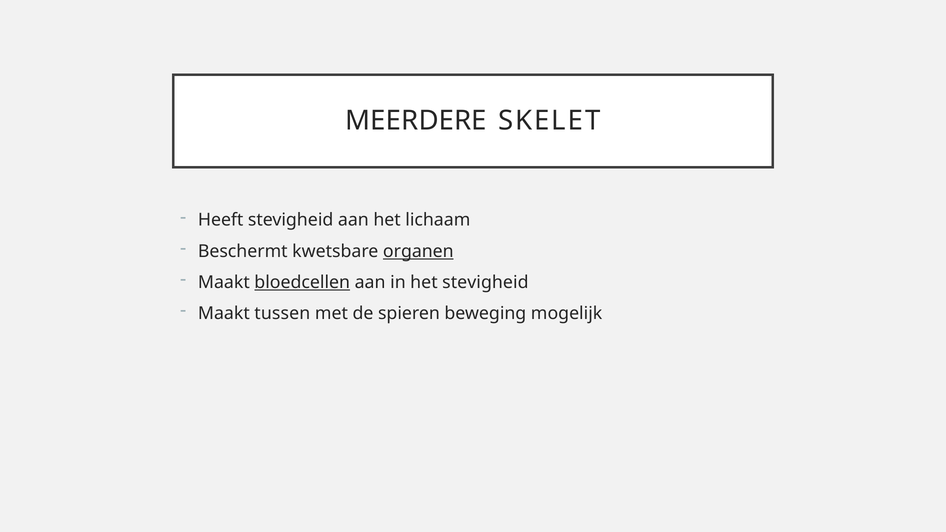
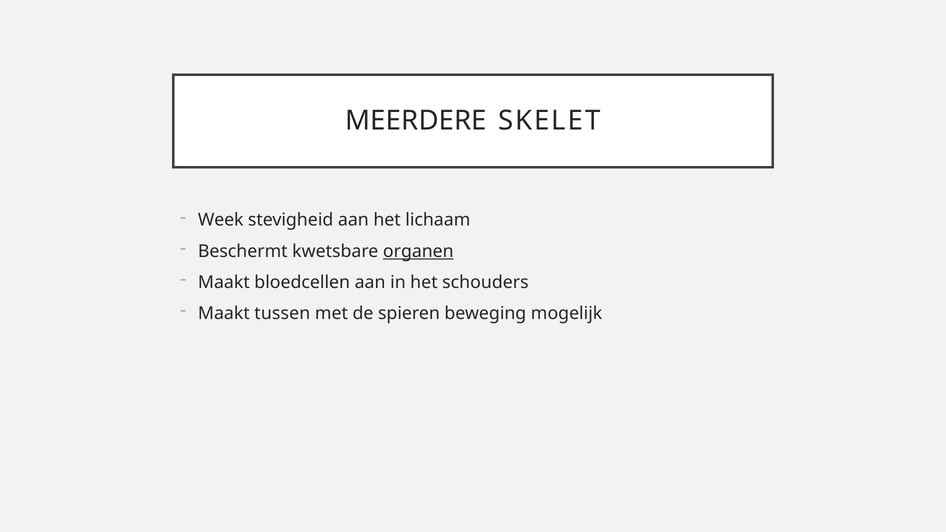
Heeft: Heeft -> Week (221, 220)
bloedcellen underline: present -> none (302, 282)
het stevigheid: stevigheid -> schouders (485, 282)
